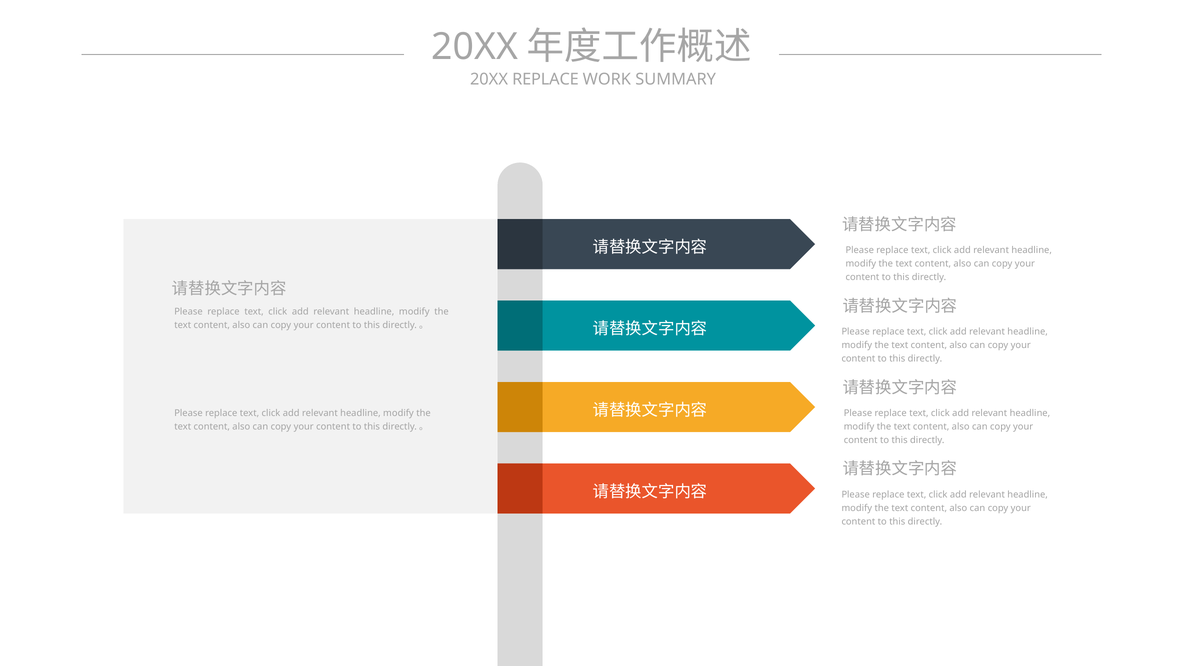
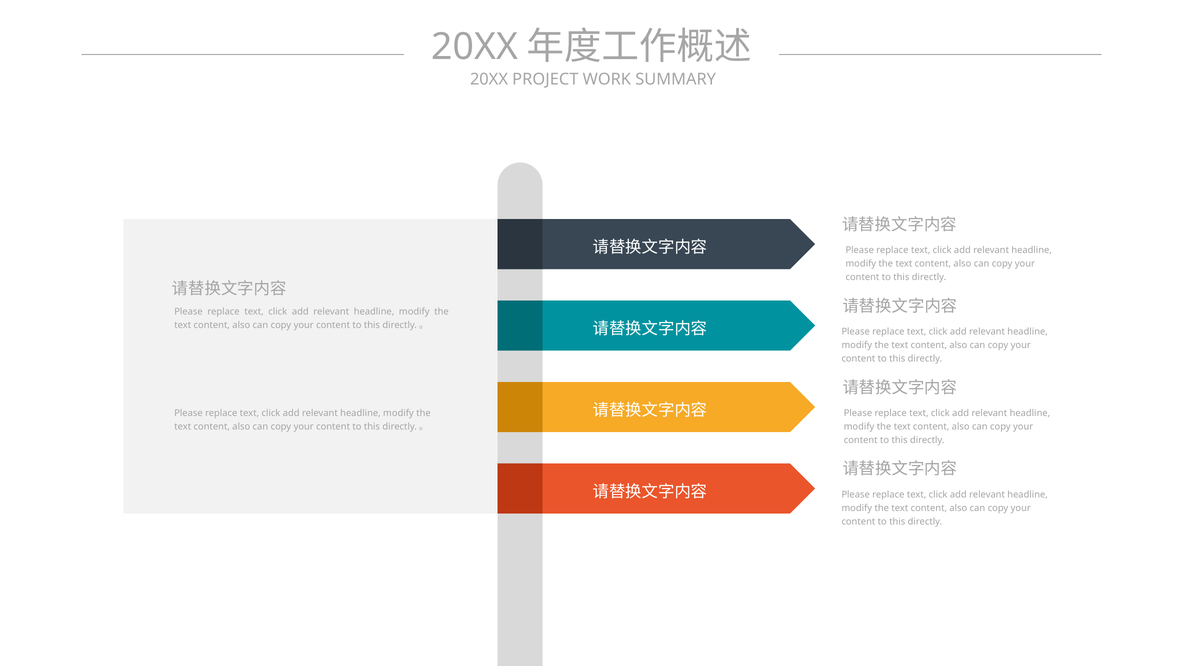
20XX REPLACE: REPLACE -> PROJECT (545, 79)
